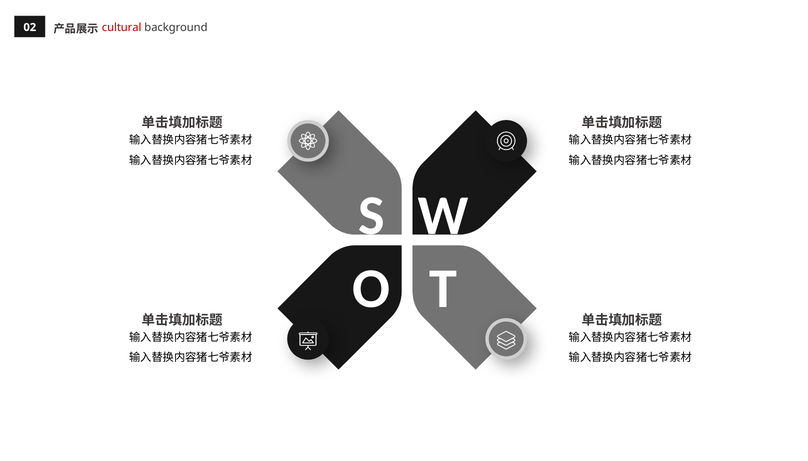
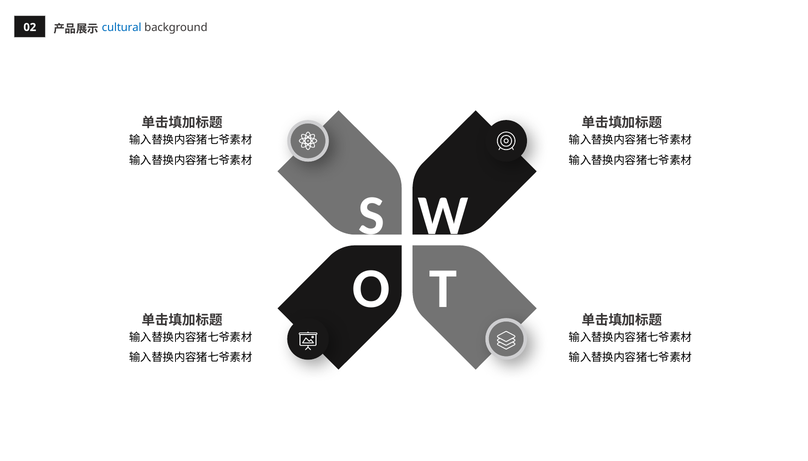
cultural colour: red -> blue (122, 27)
